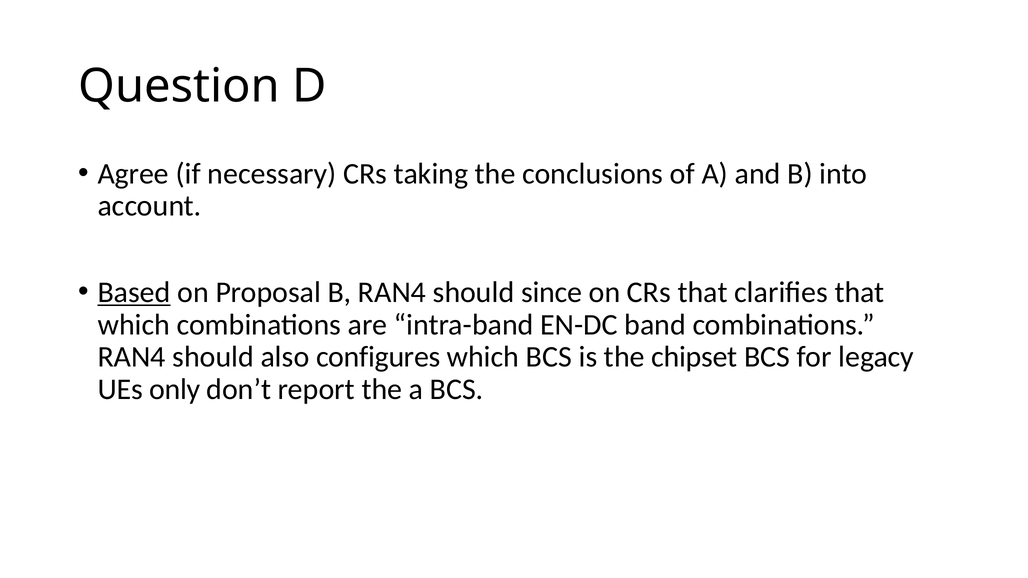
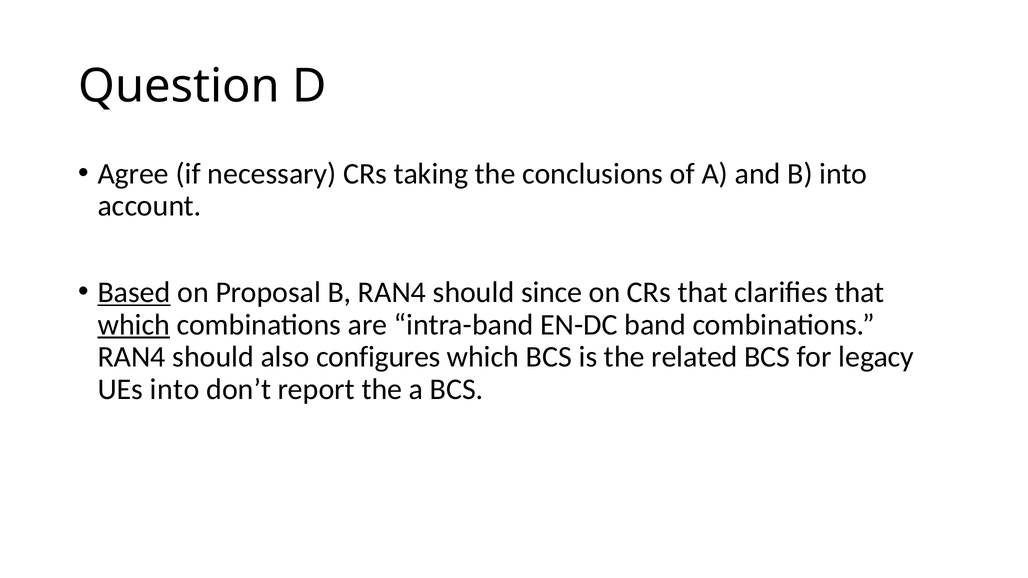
which underline: none -> present (134, 325)
chipset: chipset -> related (694, 357)
UEs only: only -> into (175, 390)
